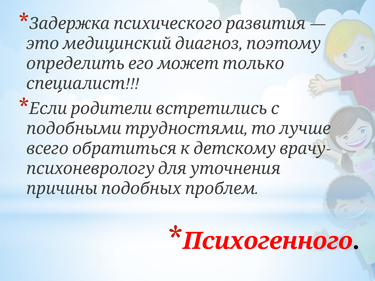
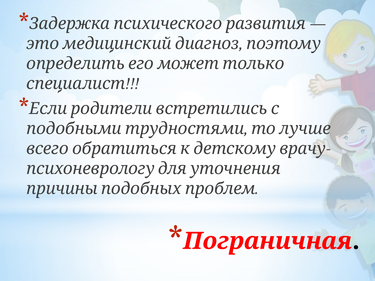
Психогенного: Психогенного -> Пограничная (268, 241)
